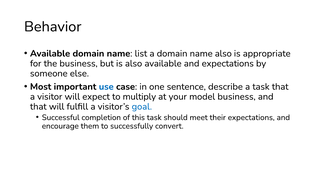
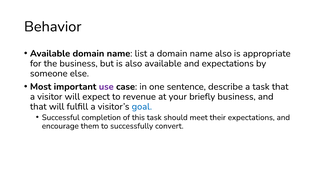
use colour: blue -> purple (106, 87)
multiply: multiply -> revenue (139, 96)
model: model -> briefly (202, 96)
